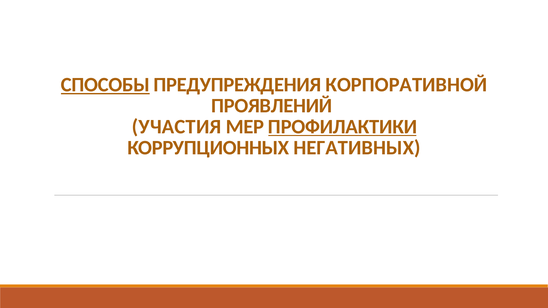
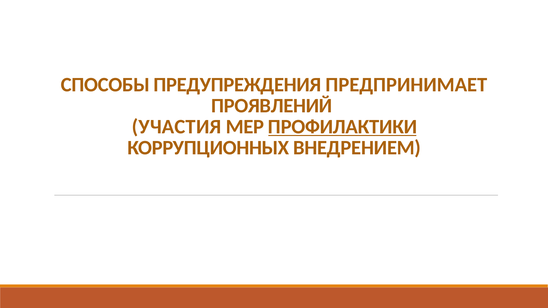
СПОСОБЫ underline: present -> none (105, 85)
КОРПОРАТИВНОЙ: КОРПОРАТИВНОЙ -> ПРЕДПРИНИМАЕТ (406, 85)
НЕГАТИВНЫХ: НЕГАТИВНЫХ -> ВНЕДРЕНИЕМ (357, 148)
